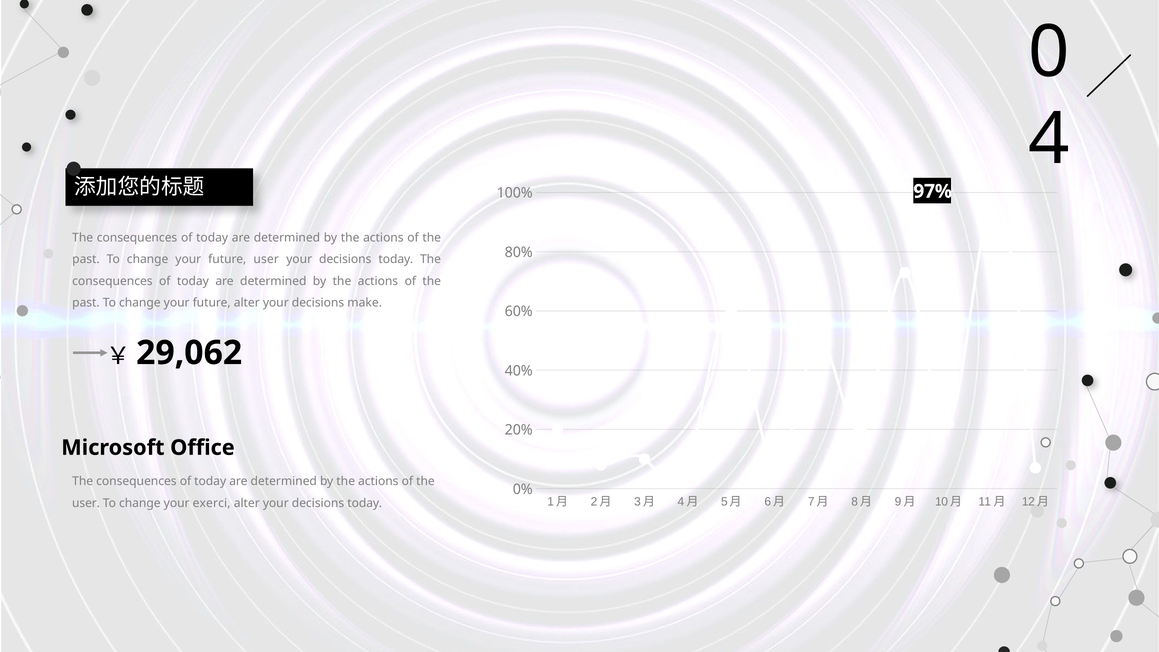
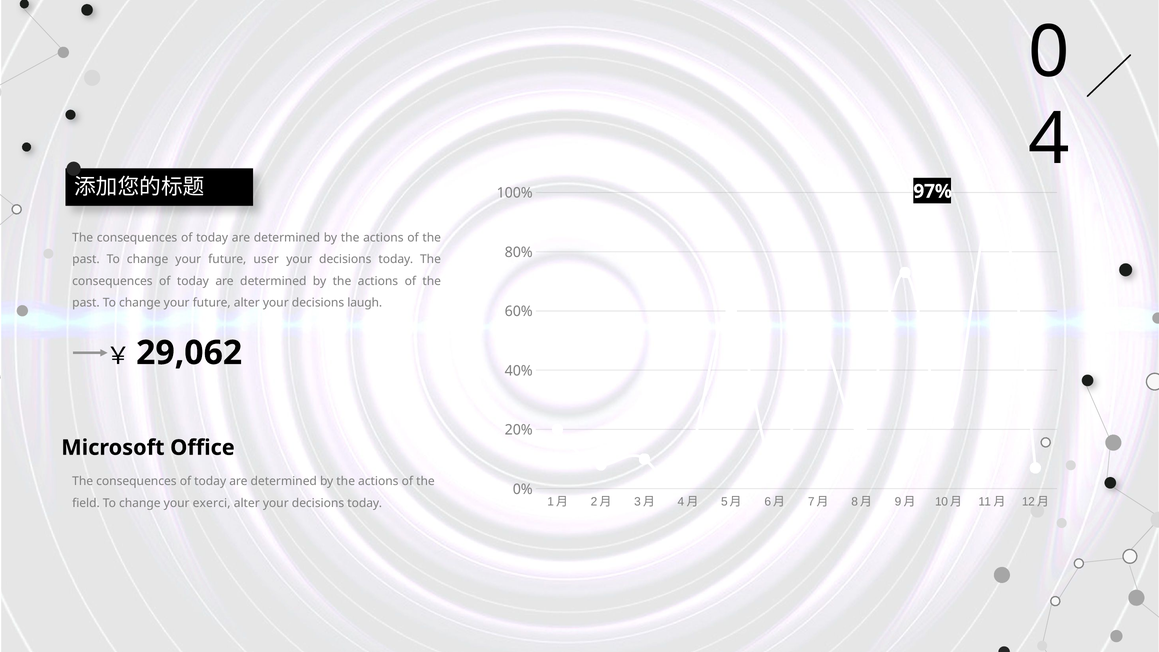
make: make -> laugh (365, 303)
user: user -> field (86, 503)
